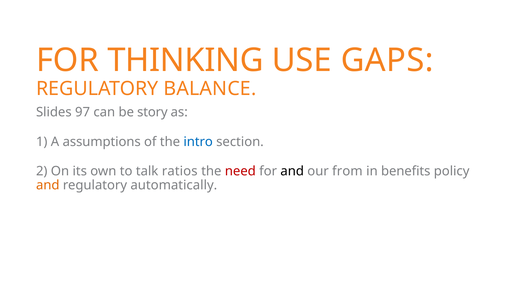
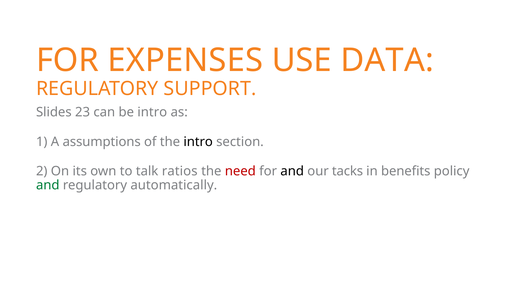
THINKING: THINKING -> EXPENSES (185, 60)
GAPS: GAPS -> DATA (387, 60)
BALANCE: BALANCE -> SUPPORT (210, 89)
97: 97 -> 23 (83, 112)
be story: story -> intro (152, 112)
intro colour: blue -> black (198, 142)
from: from -> tacks (348, 171)
and colour: orange -> green (48, 185)
